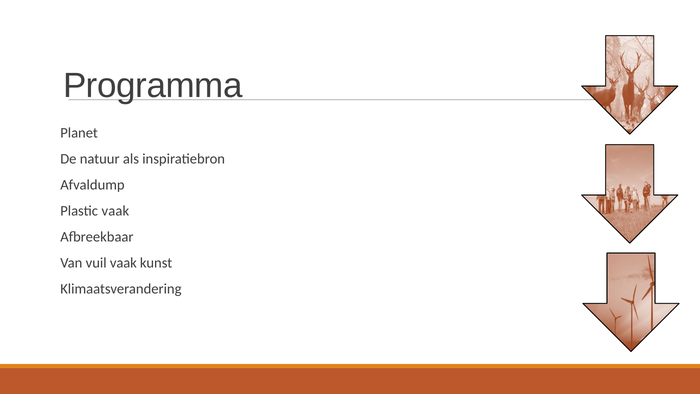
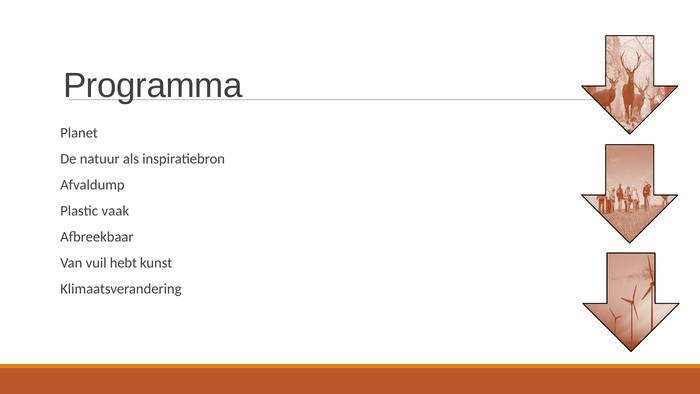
vuil vaak: vaak -> hebt (123, 263)
